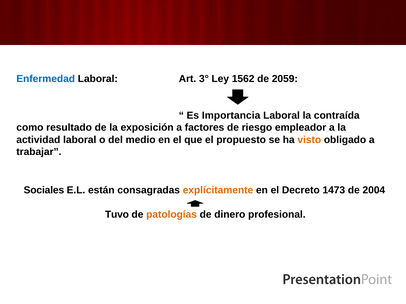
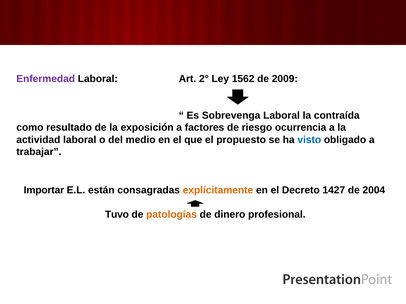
Enfermedad colour: blue -> purple (46, 79)
3°: 3° -> 2° (204, 79)
2059: 2059 -> 2009 (285, 79)
Importancia: Importancia -> Sobrevenga (231, 116)
empleador: empleador -> ocurrencia (301, 128)
visto colour: orange -> blue (309, 140)
Sociales: Sociales -> Importar (44, 190)
1473: 1473 -> 1427 (334, 190)
